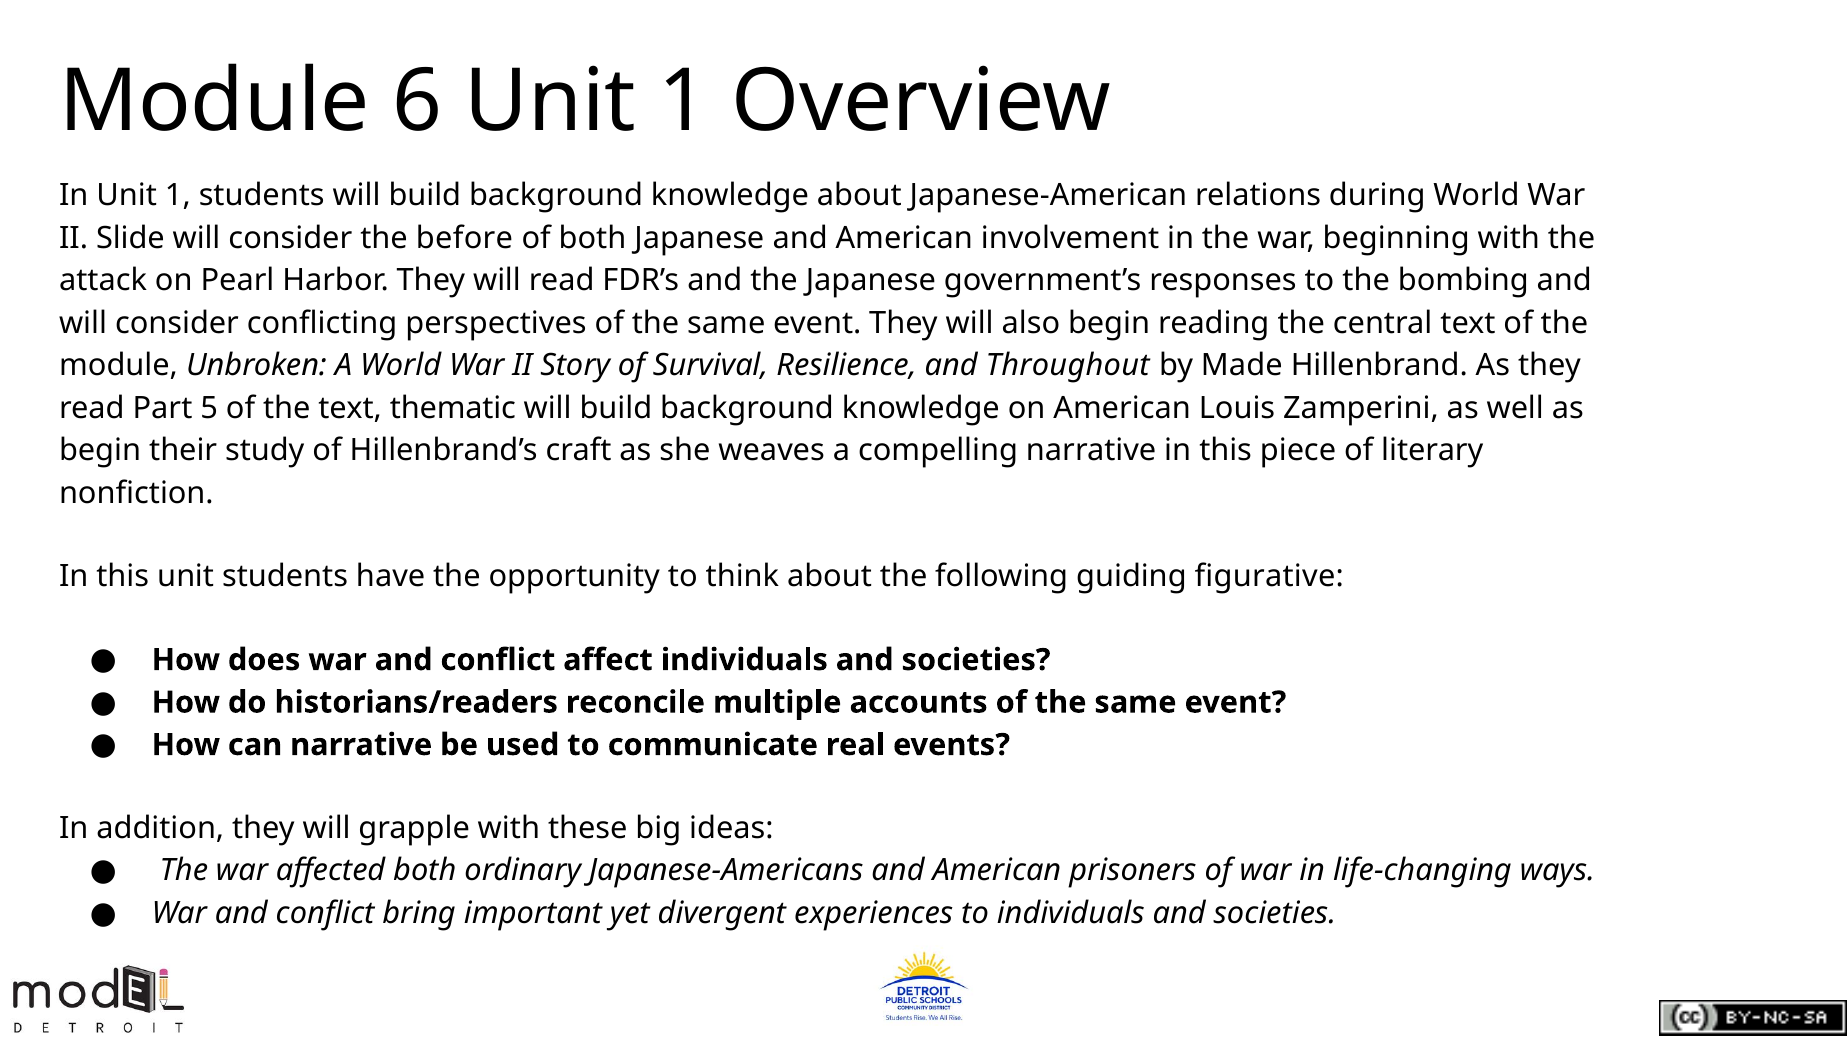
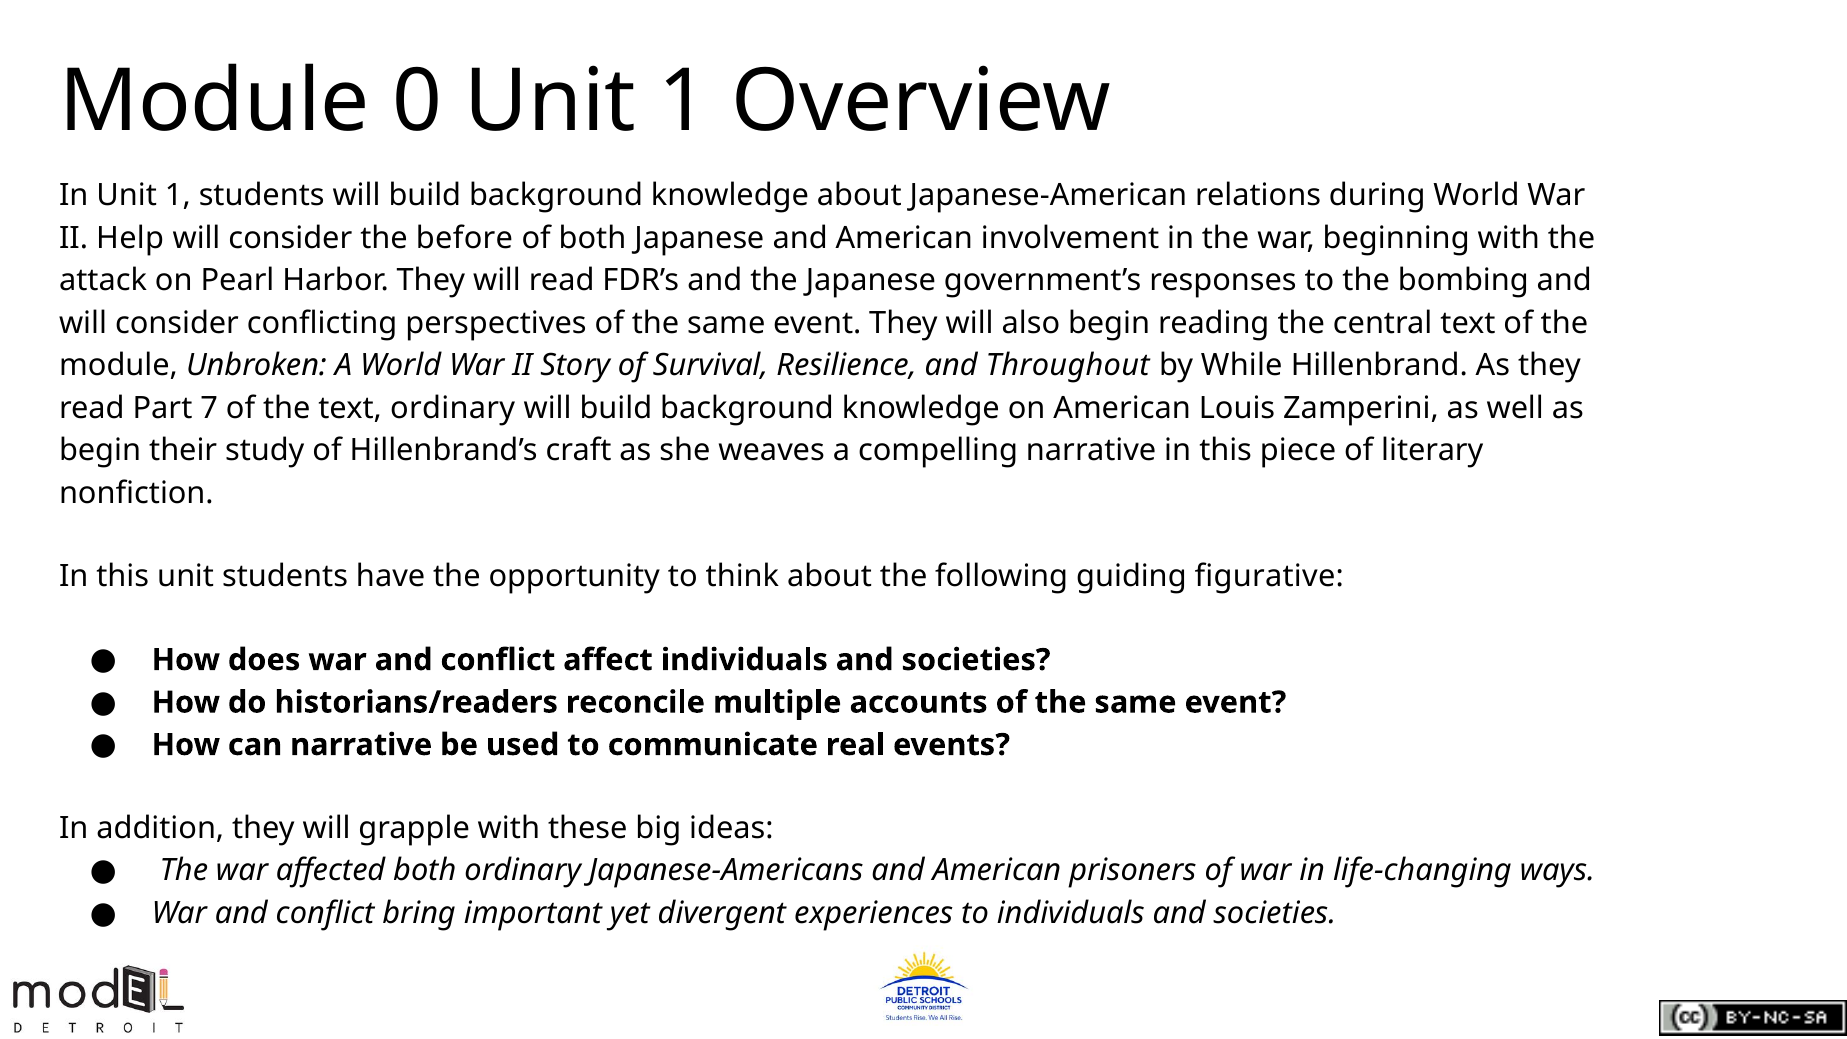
6: 6 -> 0 (417, 101)
Slide: Slide -> Help (130, 238)
Made: Made -> While (1242, 366)
5: 5 -> 7 (209, 408)
text thematic: thematic -> ordinary (453, 408)
